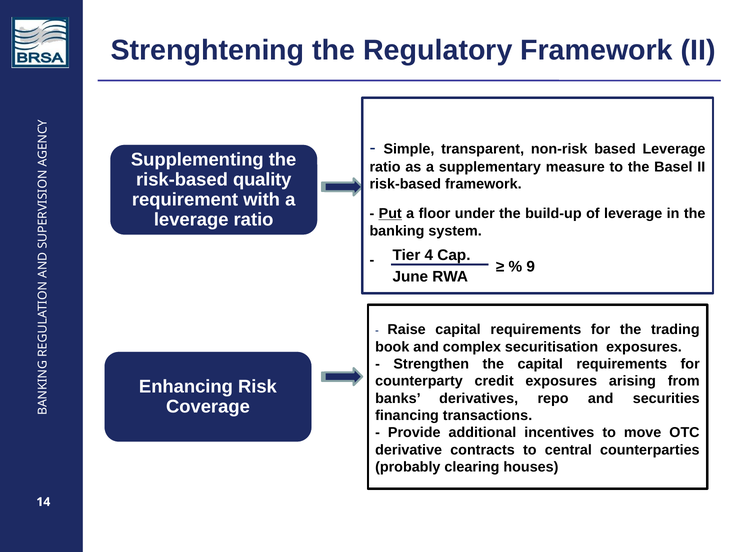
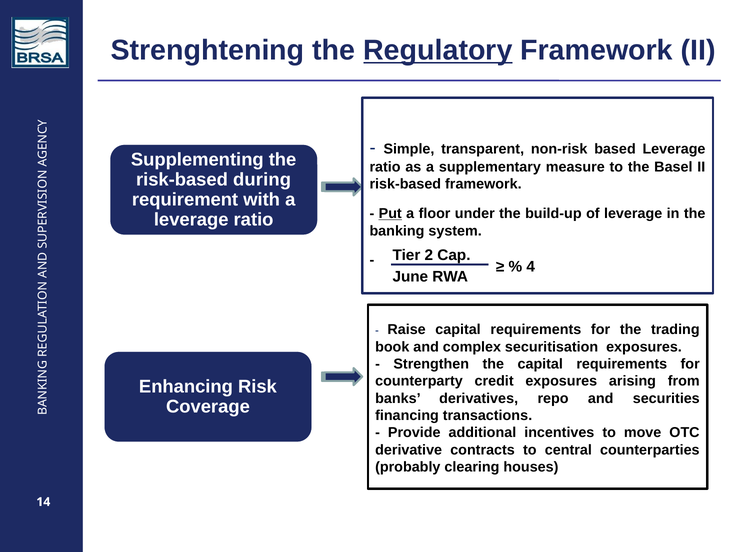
Regulatory underline: none -> present (438, 51)
quality: quality -> during (262, 180)
4: 4 -> 2 (429, 255)
9: 9 -> 4 (531, 267)
